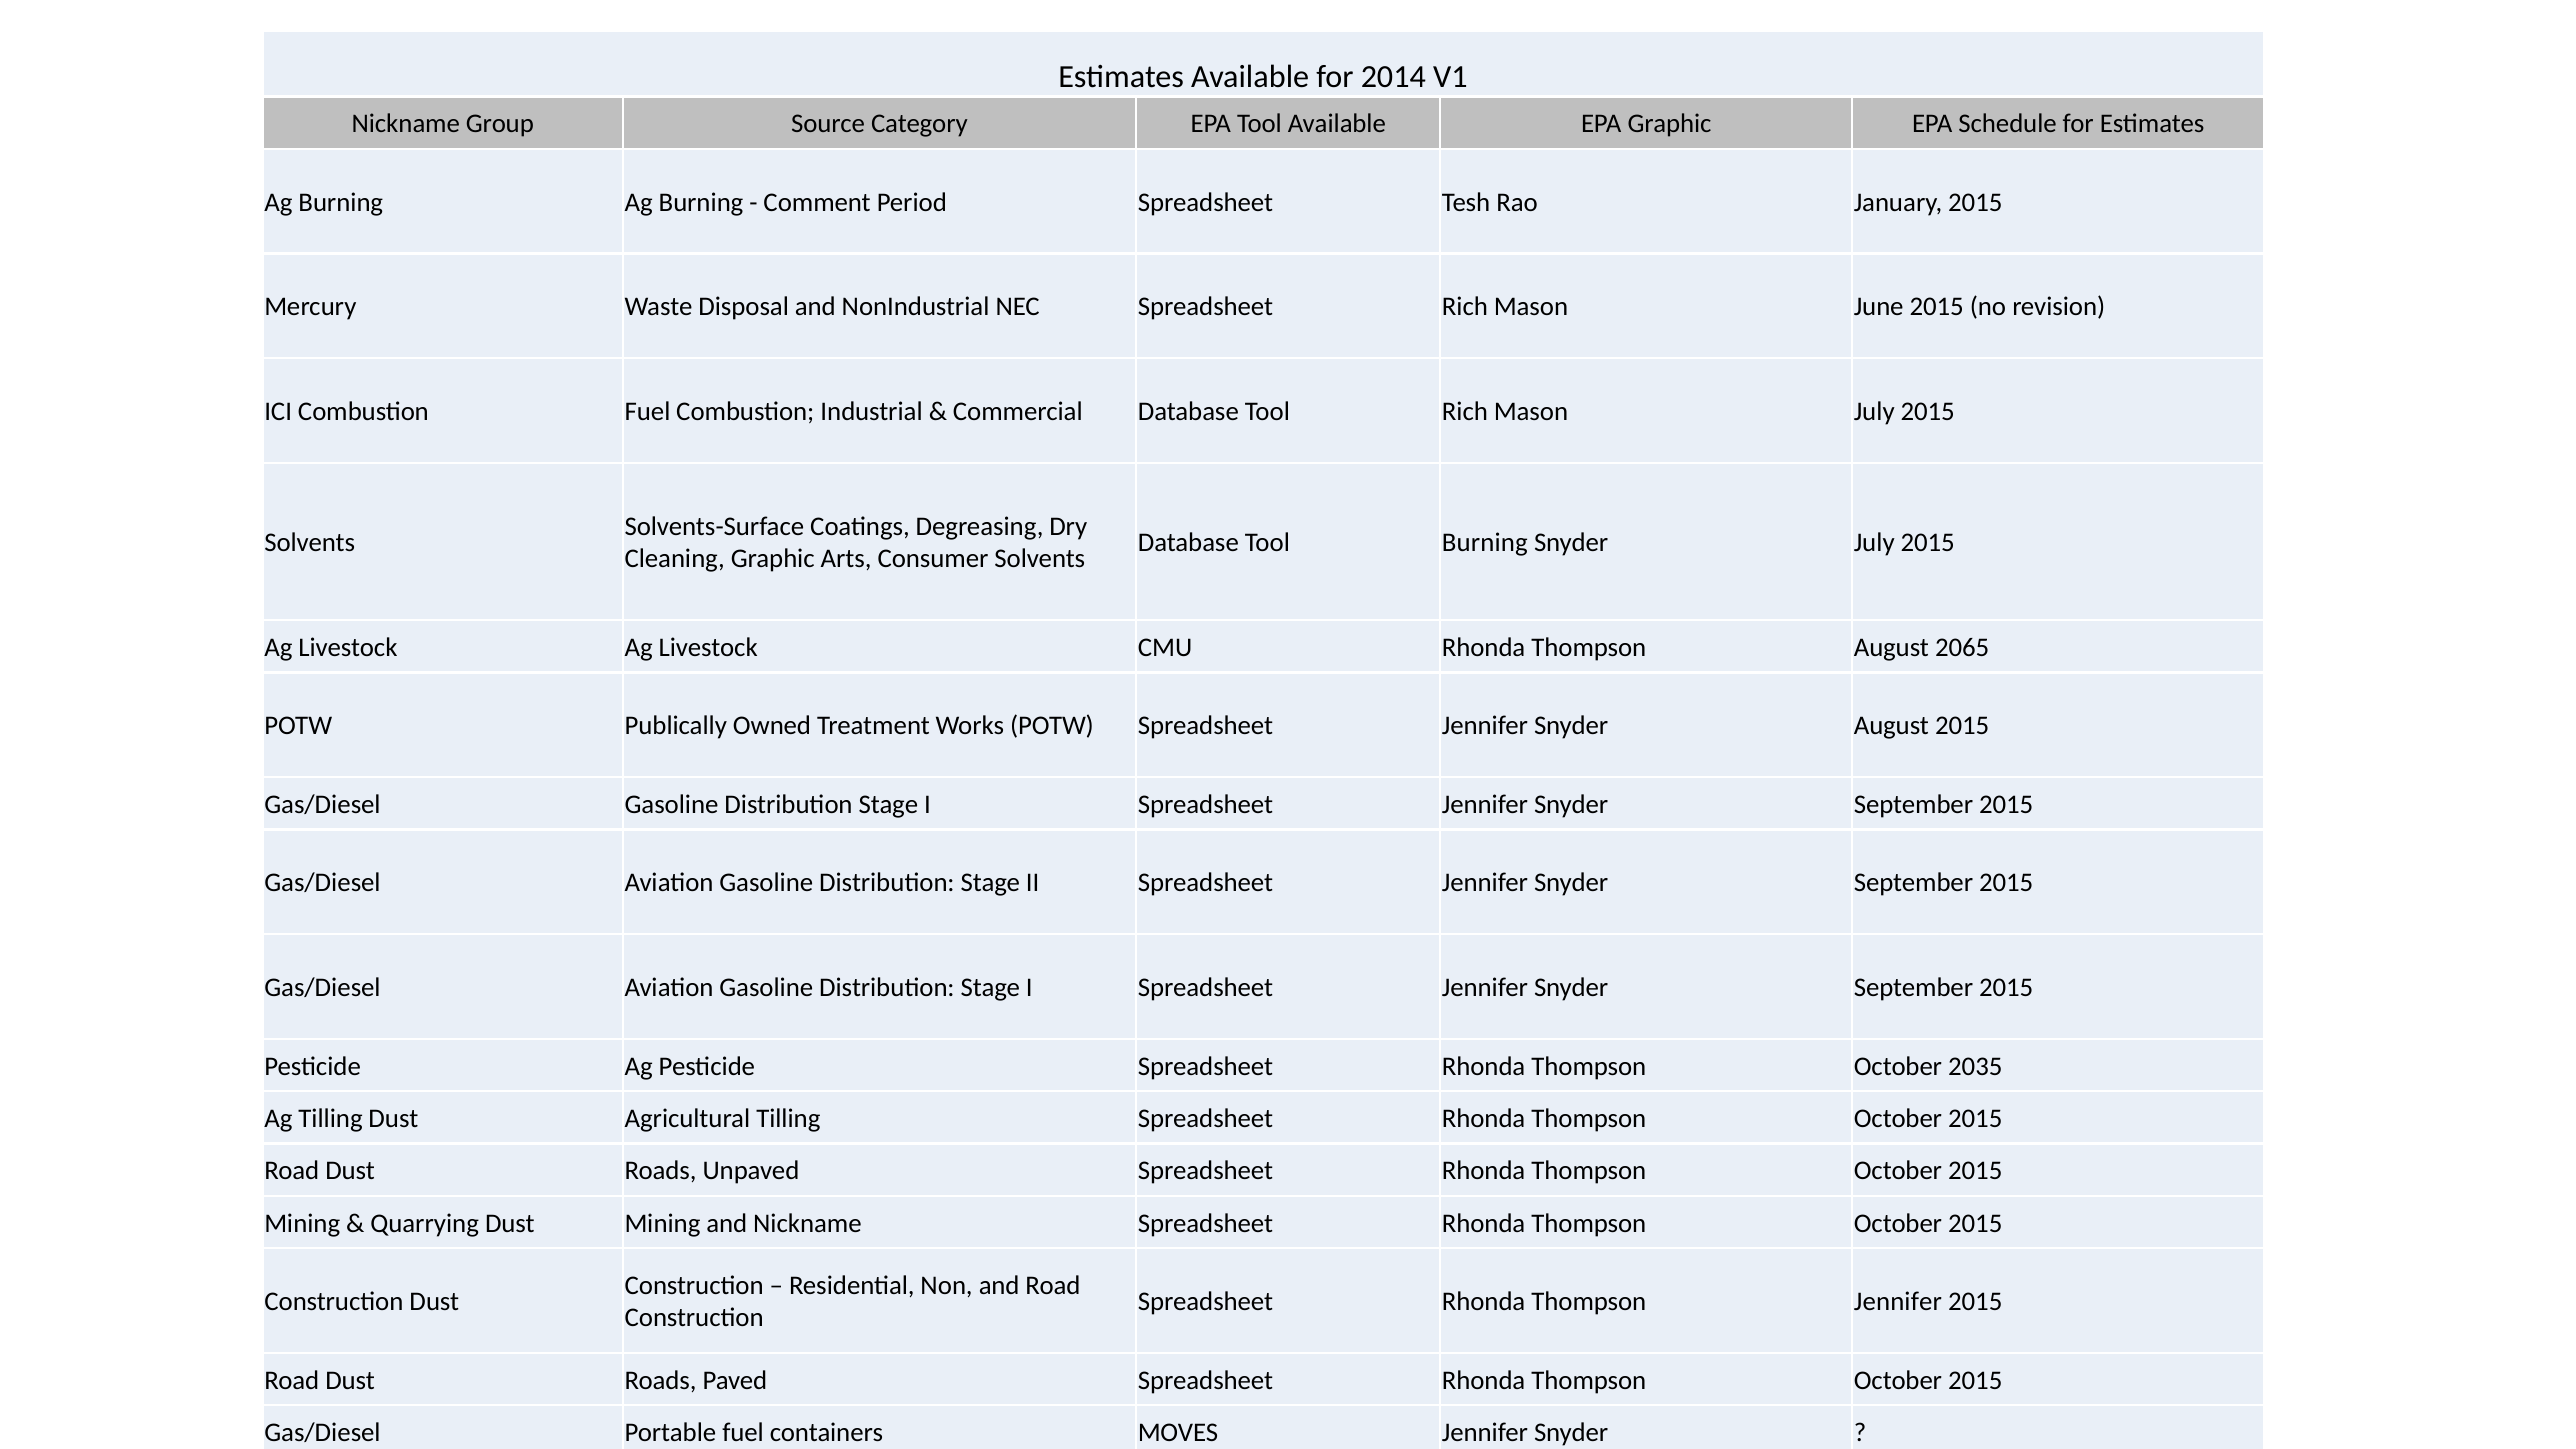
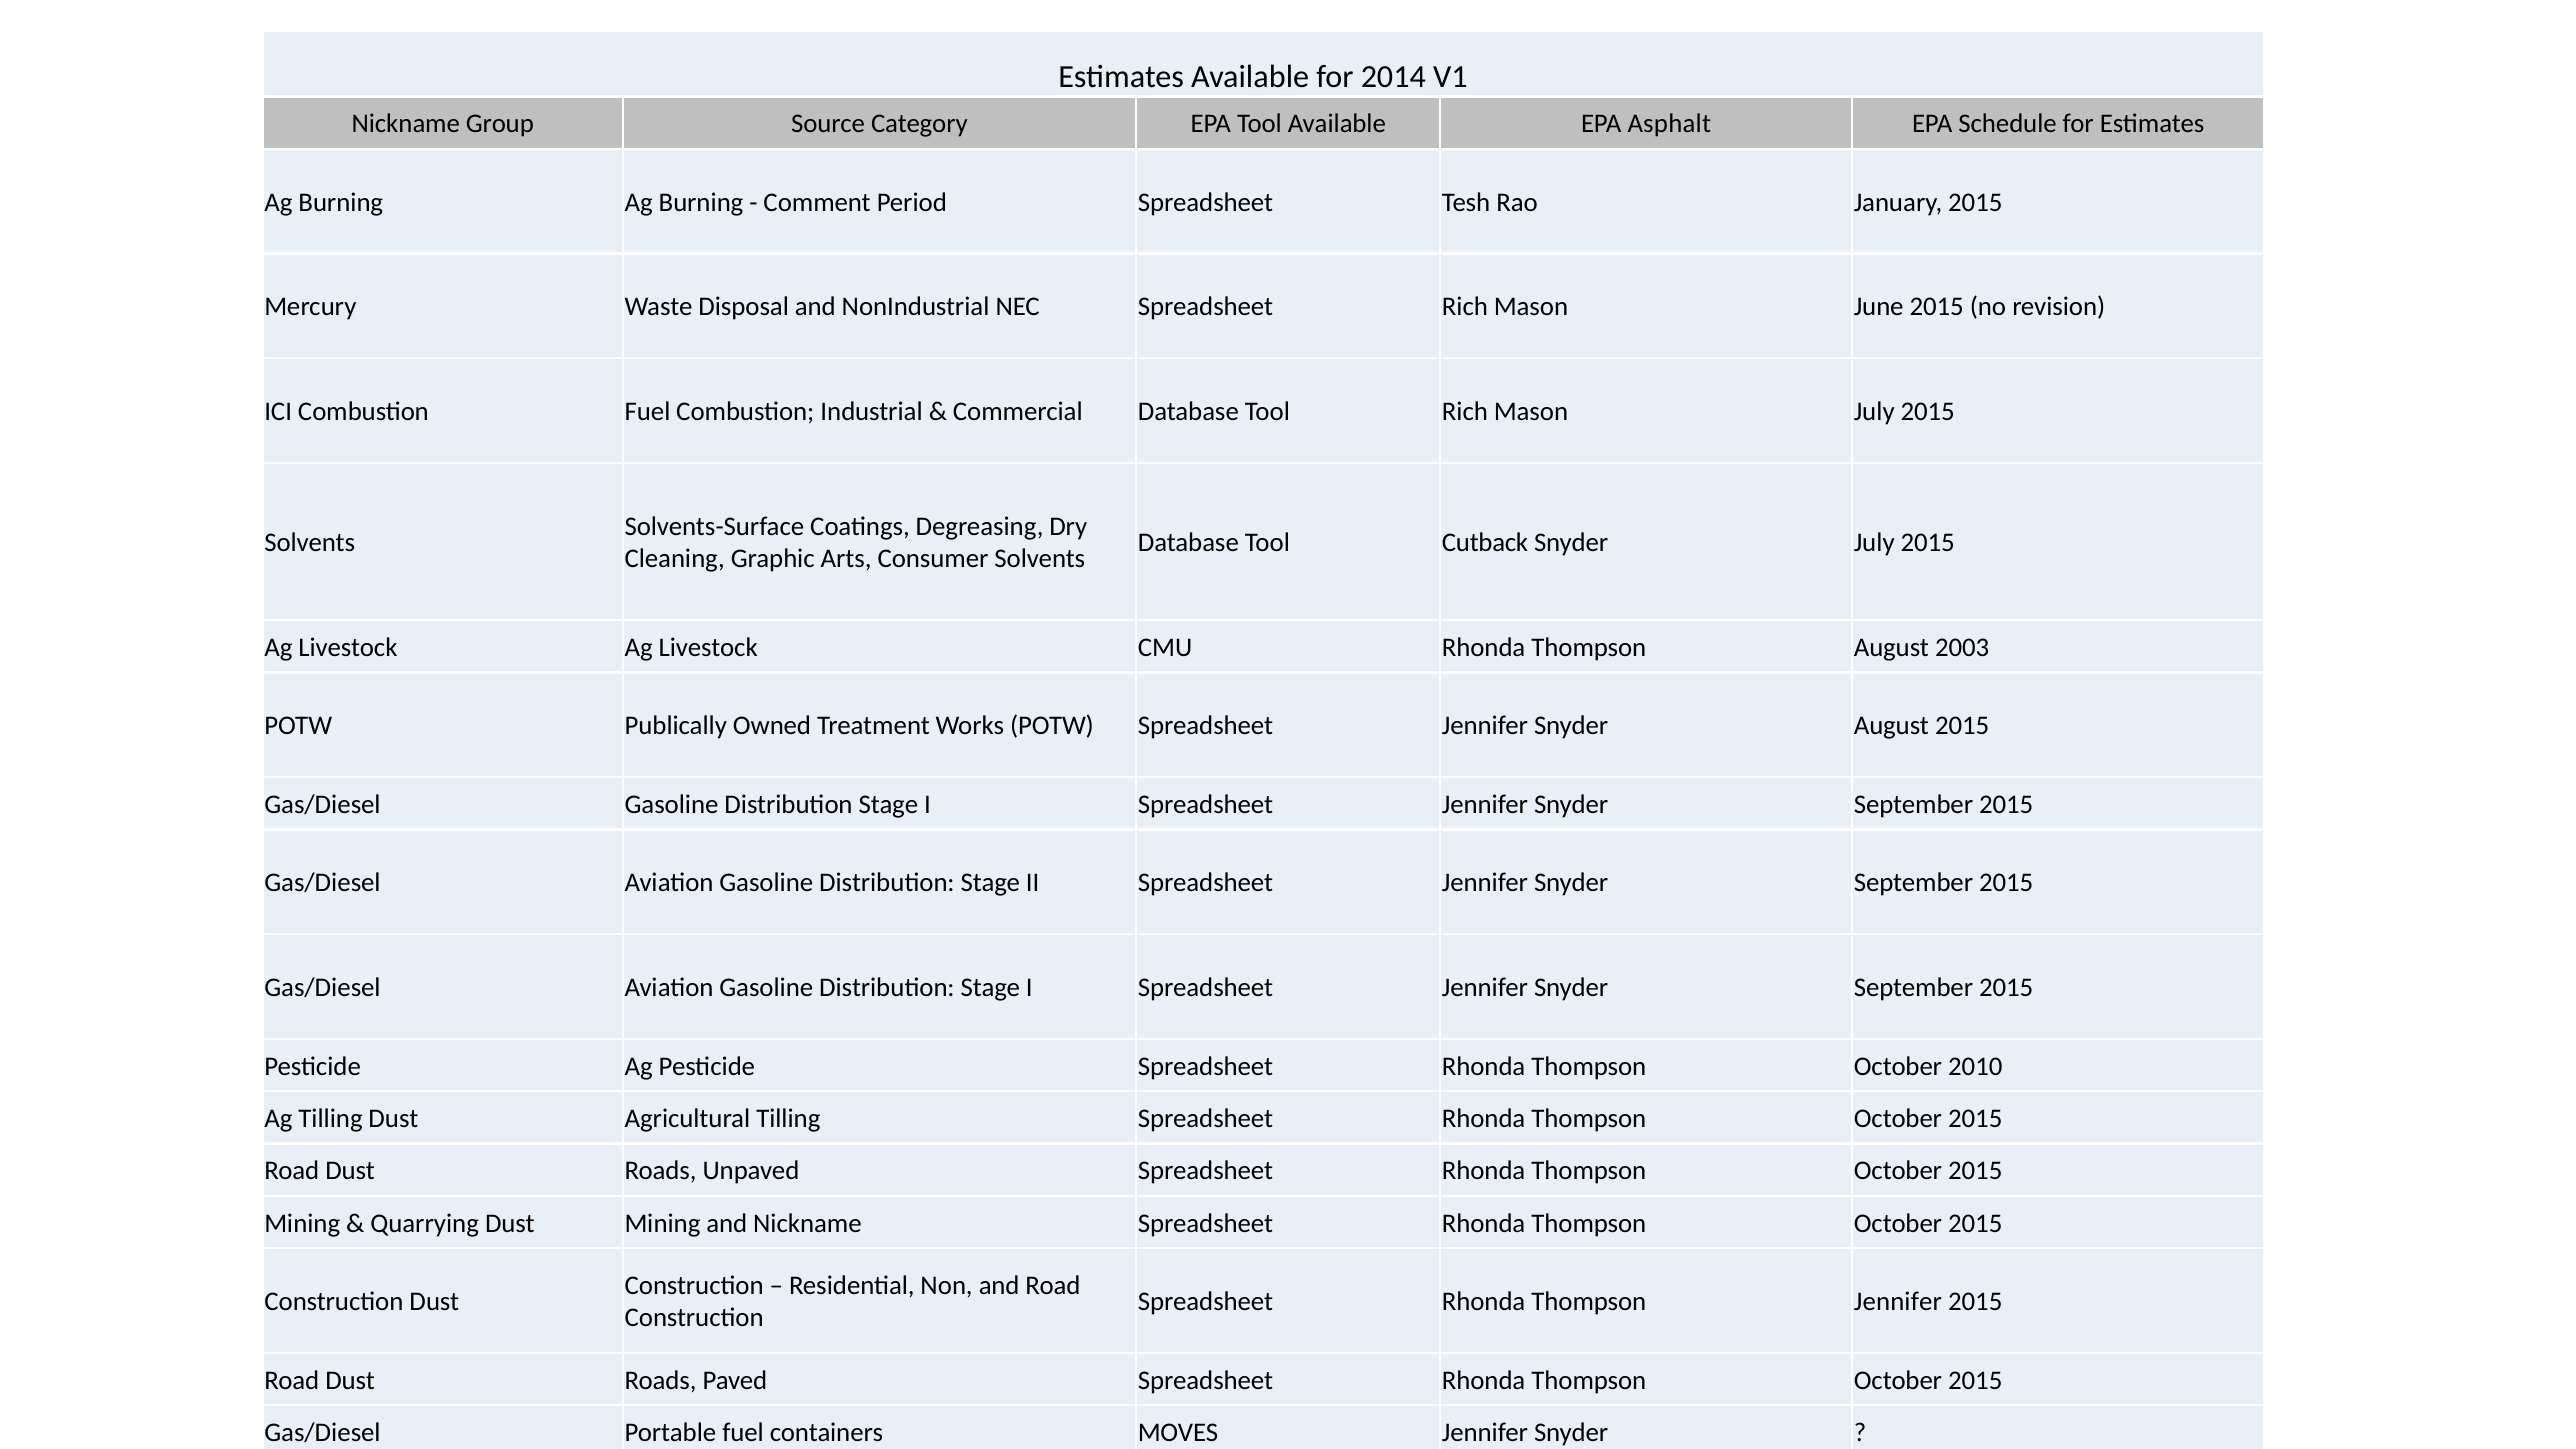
EPA Graphic: Graphic -> Asphalt (1669, 124)
Tool Burning: Burning -> Cutback (1485, 543)
2065: 2065 -> 2003 (1962, 647)
2035: 2035 -> 2010 (1975, 1066)
